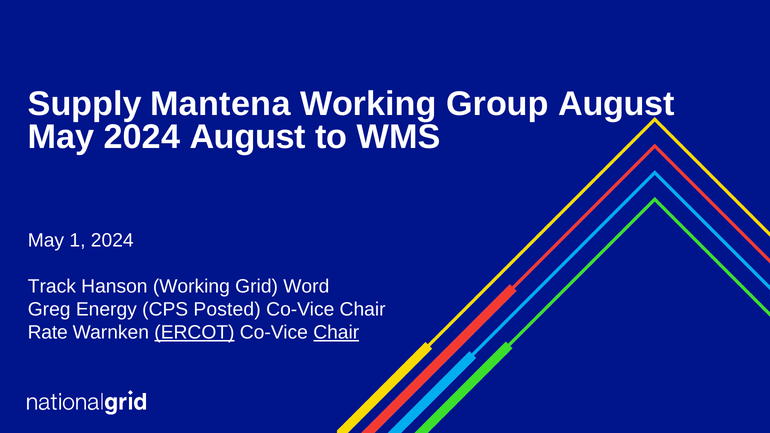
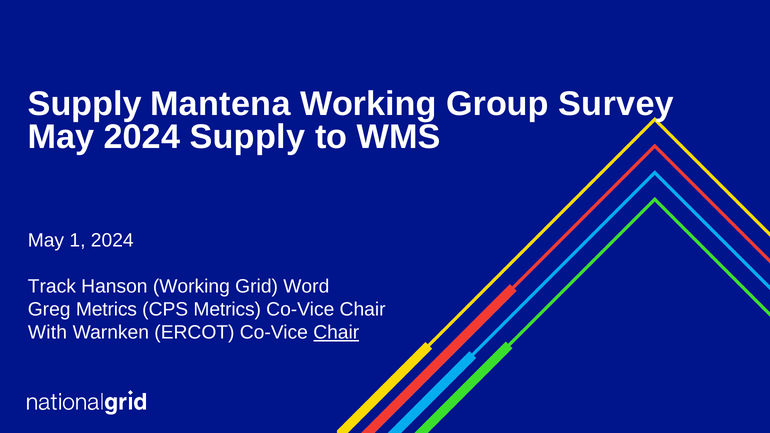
Group August: August -> Survey (616, 104)
2024 August: August -> Supply (247, 137)
Greg Energy: Energy -> Metrics (106, 310)
CPS Posted: Posted -> Metrics (227, 310)
Rate: Rate -> With (47, 333)
ERCOT underline: present -> none (194, 333)
